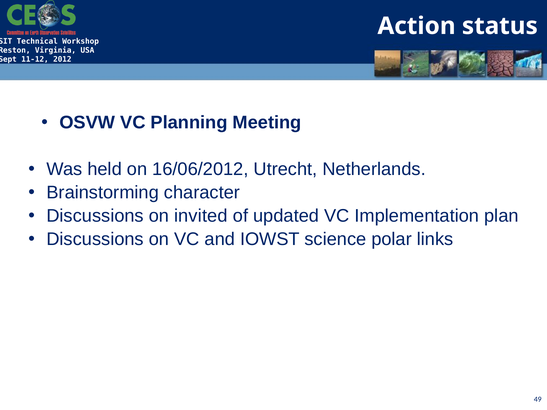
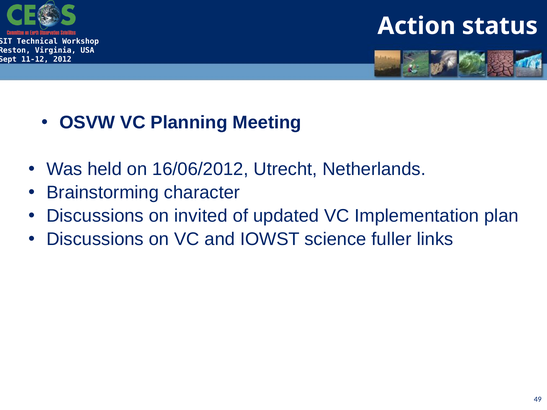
polar: polar -> fuller (392, 239)
